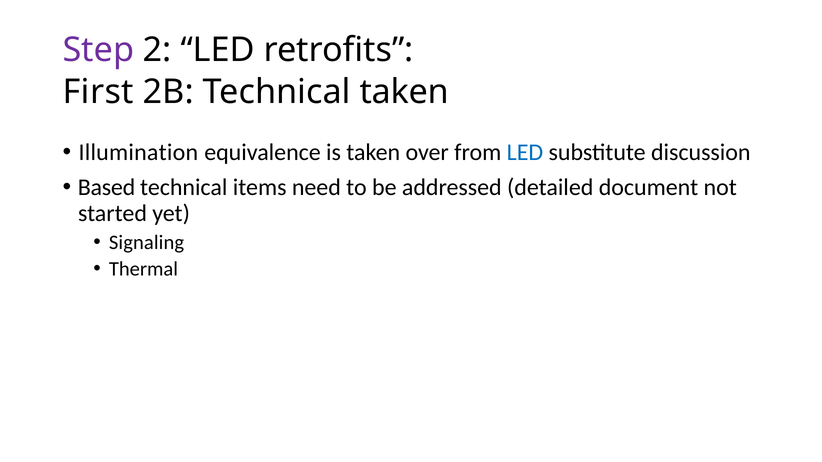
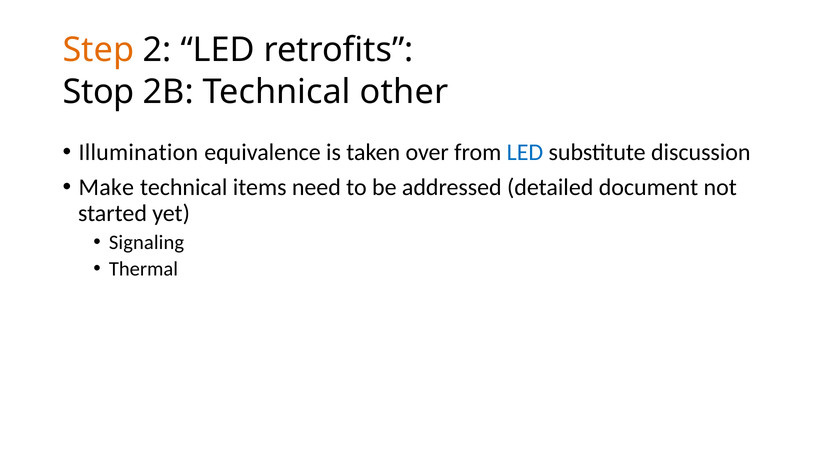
Step colour: purple -> orange (98, 50)
First: First -> Stop (99, 92)
Technical taken: taken -> other (404, 92)
Based: Based -> Make (106, 187)
